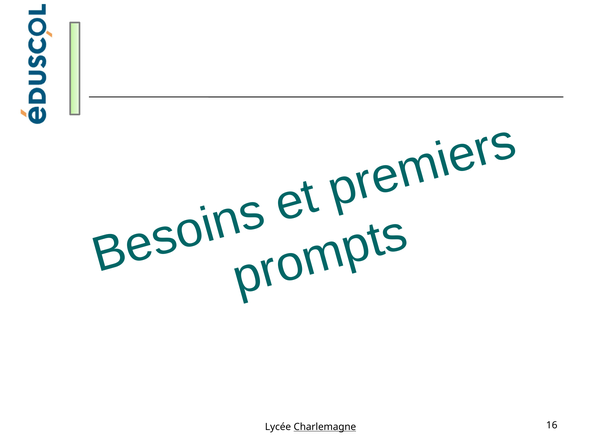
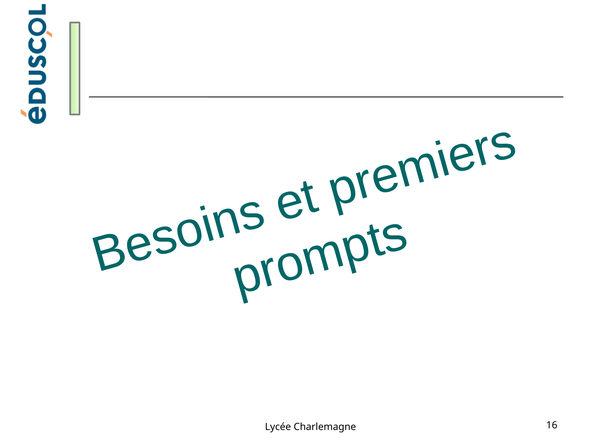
Charlemagne underline: present -> none (325, 427)
